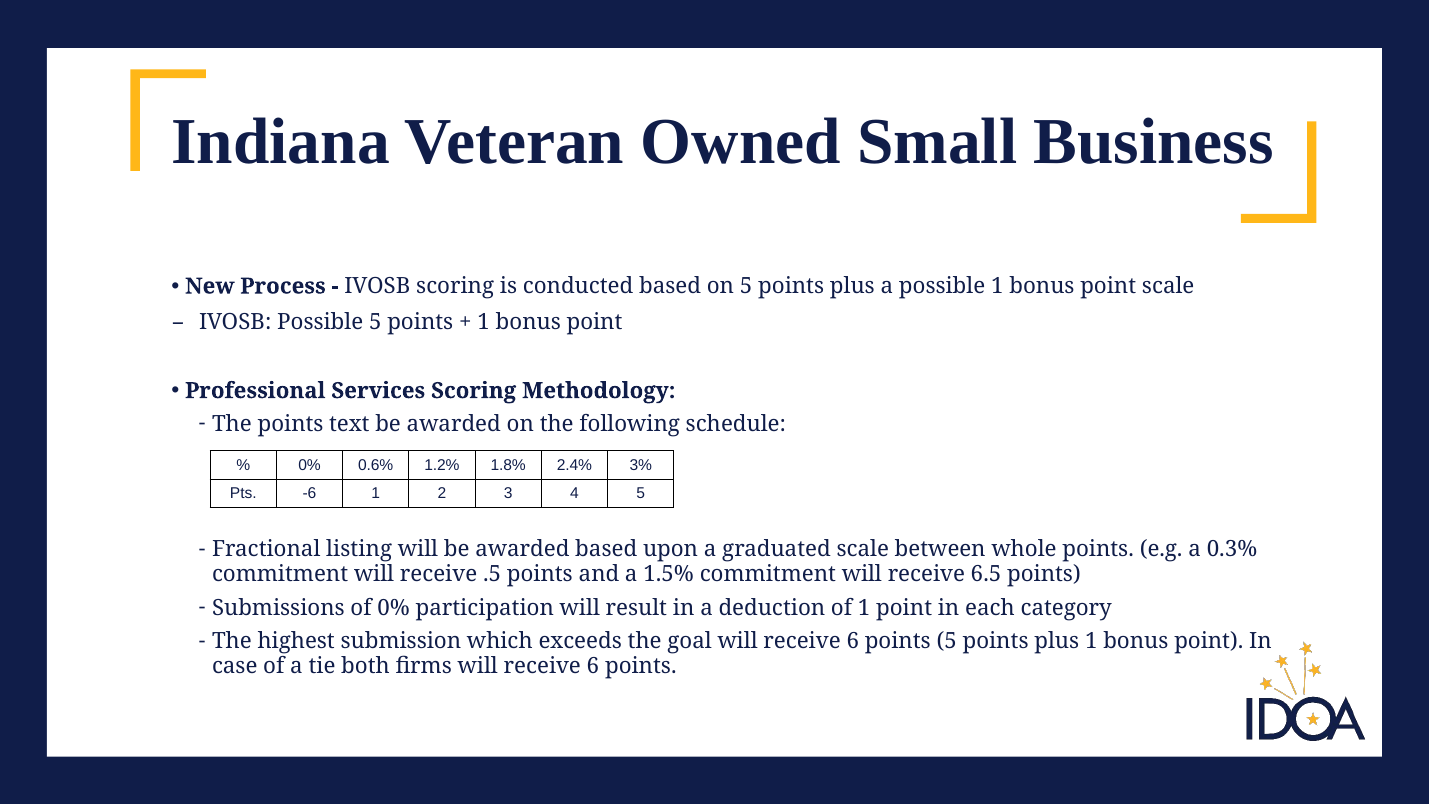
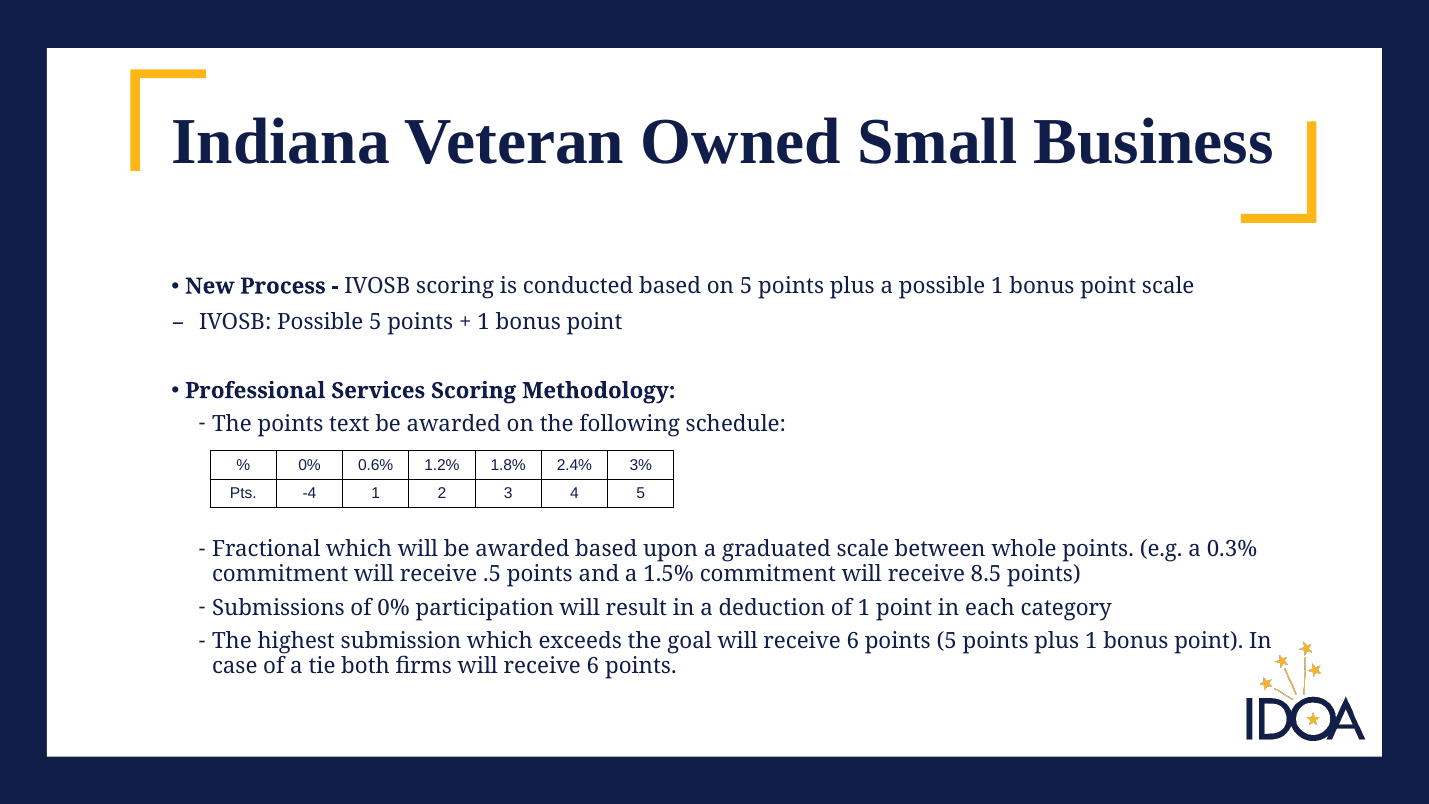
-6: -6 -> -4 (310, 493)
Fractional listing: listing -> which (359, 549)
6.5: 6.5 -> 8.5 (986, 574)
